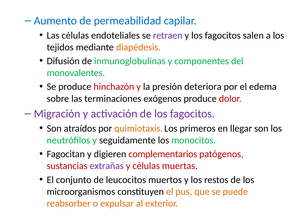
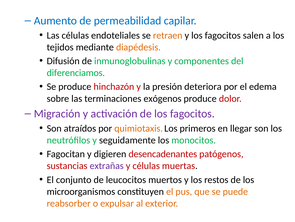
retraen colour: purple -> orange (168, 35)
monovalentes: monovalentes -> diferenciamos (76, 73)
complementarios: complementarios -> desencadenantes (163, 154)
